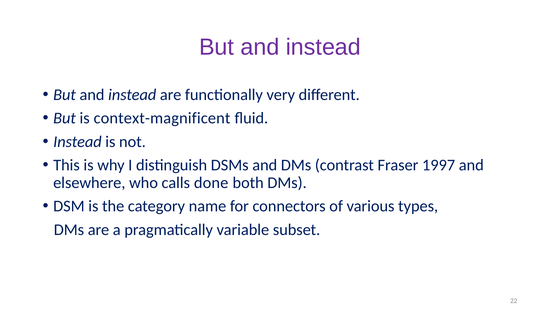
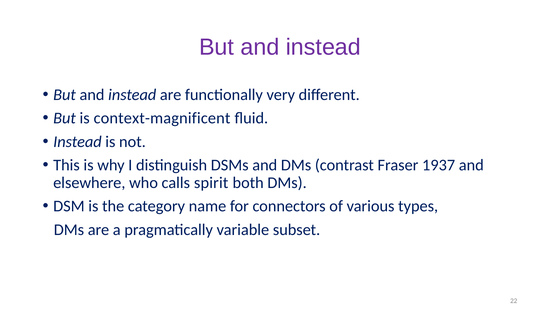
1997: 1997 -> 1937 (439, 165)
done: done -> spirit (211, 183)
